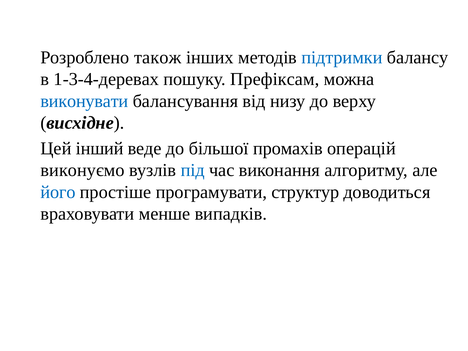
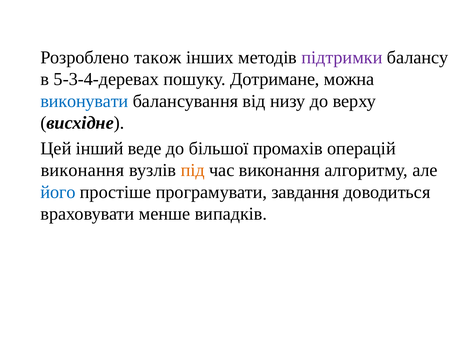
підтримки colour: blue -> purple (342, 57)
1-3-4-деревах: 1-3-4-деревах -> 5-3-4-деревах (106, 79)
Префіксам: Префіксам -> Дотримане (275, 79)
виконуємо: виконуємо -> виконання (83, 170)
під colour: blue -> orange (193, 170)
структур: структур -> завдання (305, 192)
